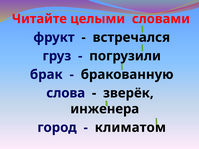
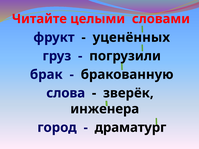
встречался: встречался -> уценённых (131, 37)
климатом: климатом -> драматург (130, 128)
